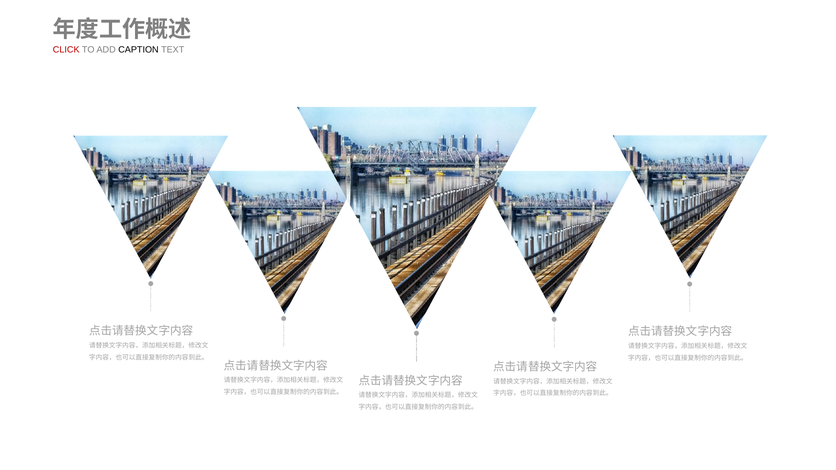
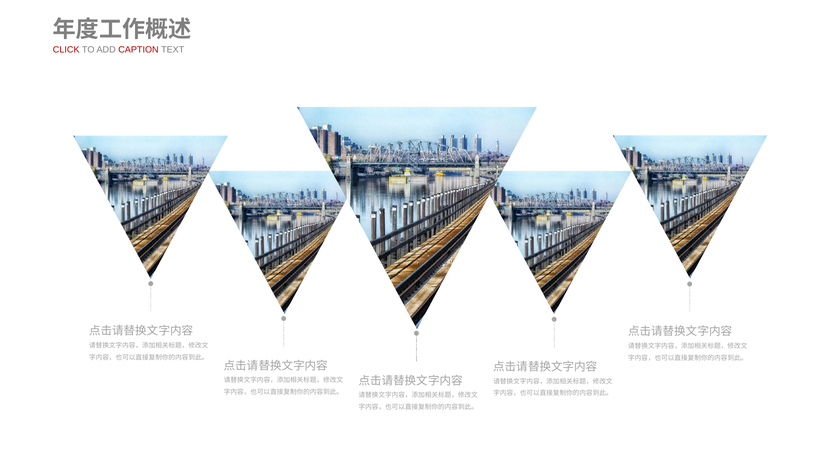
CAPTION colour: black -> red (138, 50)
